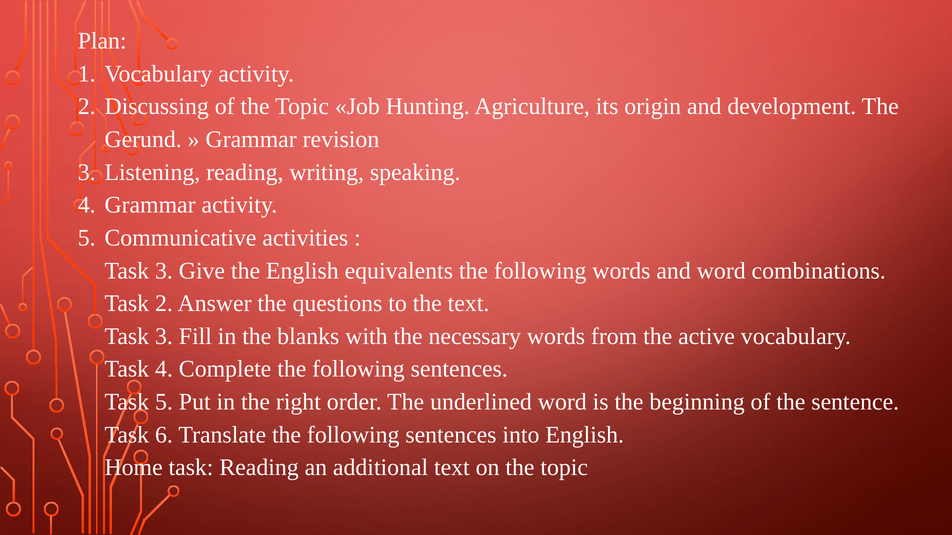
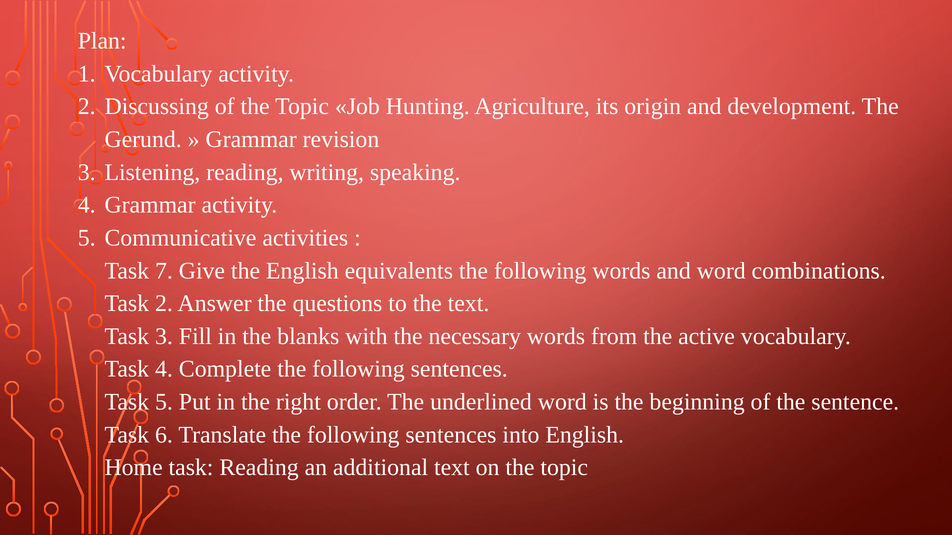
3: 3 -> 7 (164, 271)
